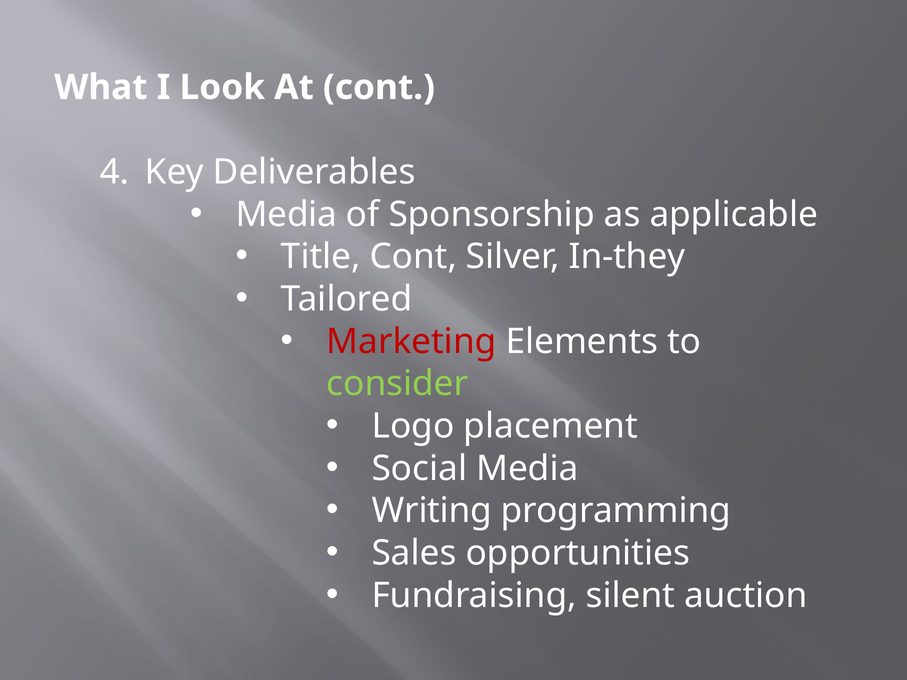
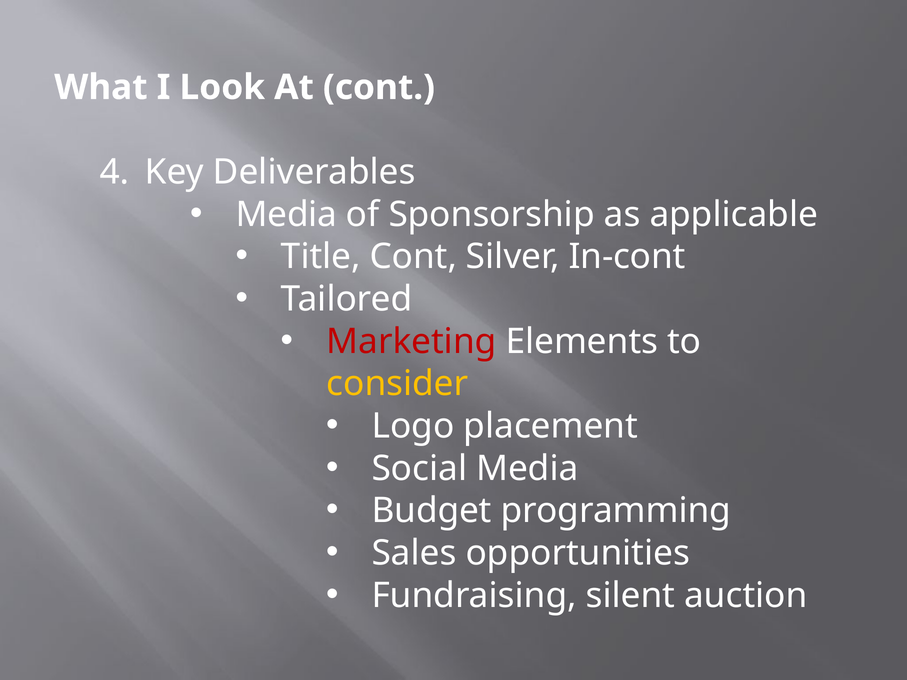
In-they: In-they -> In-cont (627, 257)
consider colour: light green -> yellow (397, 384)
Writing: Writing -> Budget (432, 511)
